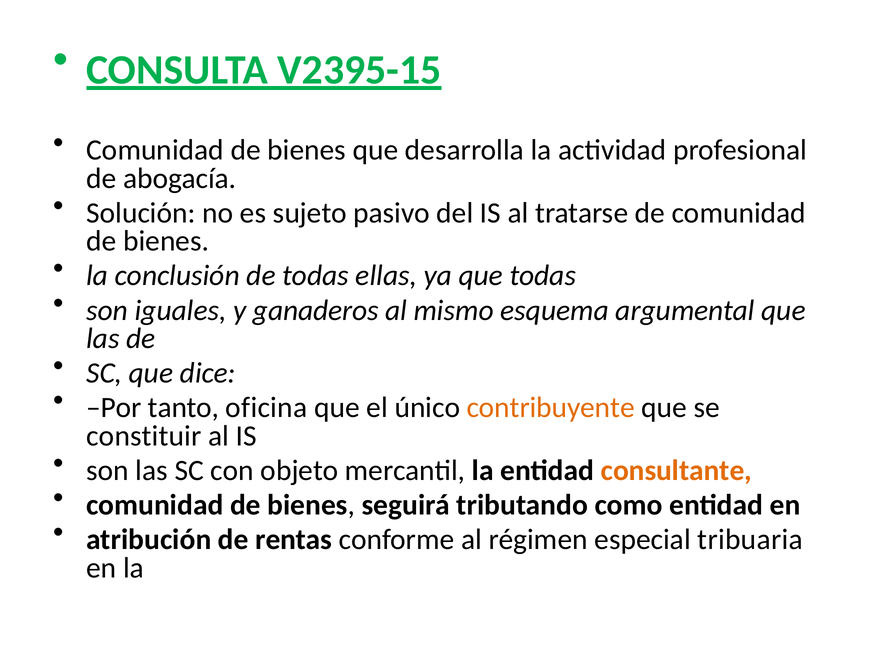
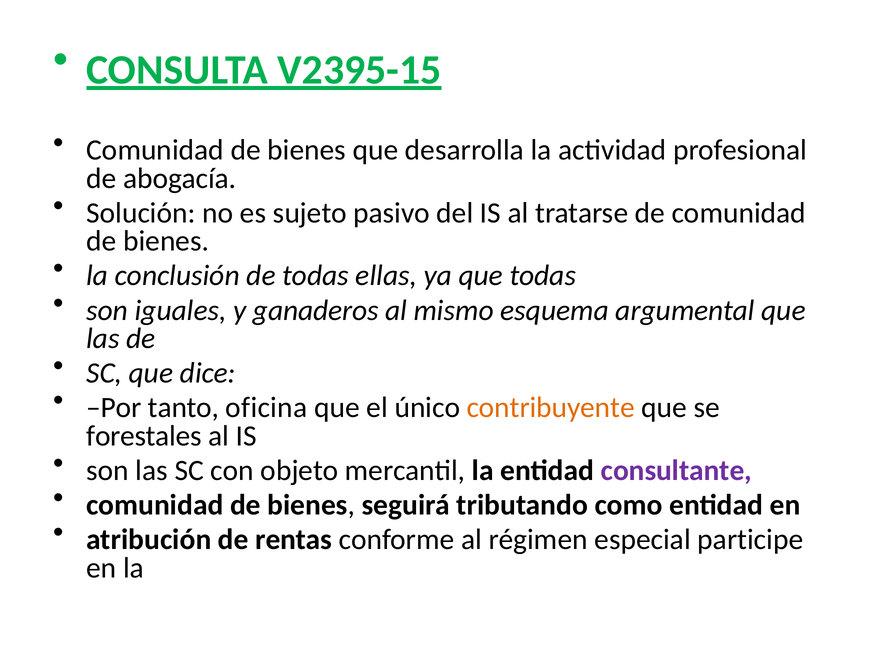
constituir: constituir -> forestales (144, 437)
consultante colour: orange -> purple (676, 471)
tribuaria: tribuaria -> participe (750, 540)
